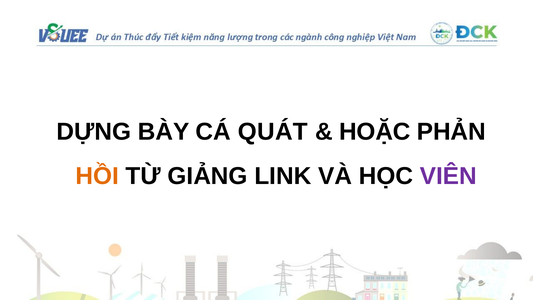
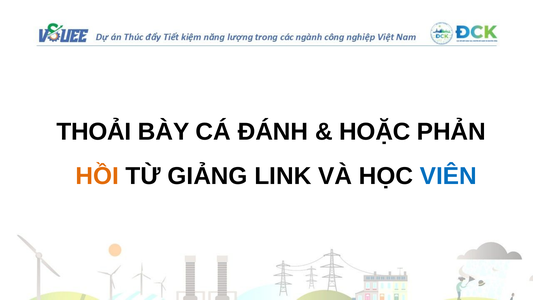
DỰNG: DỰNG -> THOẢI (94, 132)
QUÁT: QUÁT -> ĐÁNH (273, 132)
VIÊN colour: purple -> blue (448, 176)
